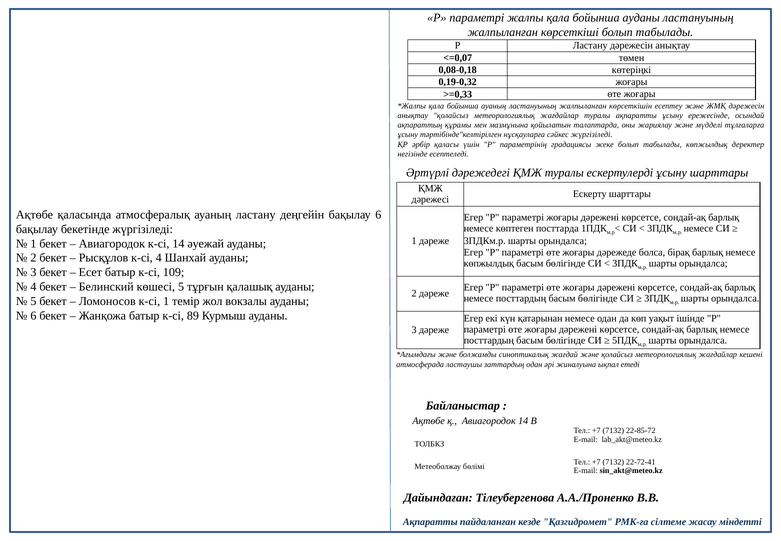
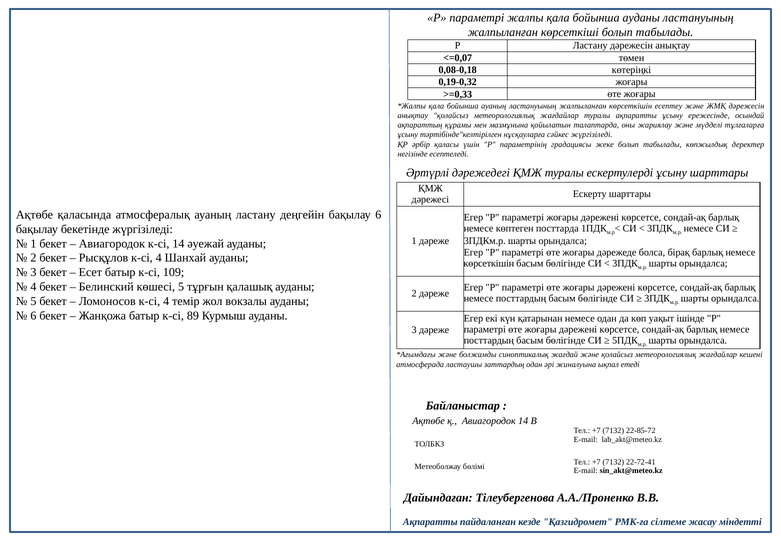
көпжылдық: көпжылдық -> көрсеткішін (489, 263)
Ломоносов к-сі 1: 1 -> 4 (166, 301)
